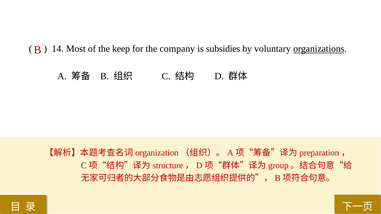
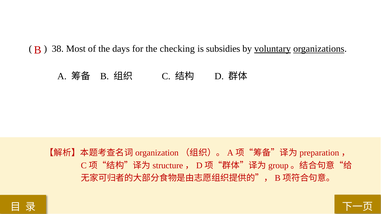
14: 14 -> 38 (58, 49)
keep: keep -> days (121, 49)
company: company -> checking (177, 49)
voluntary underline: none -> present (273, 49)
